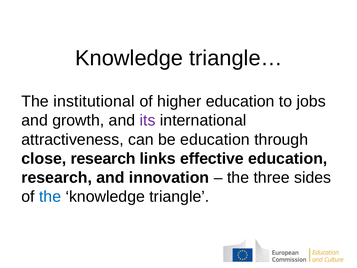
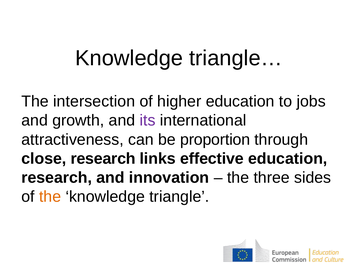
institutional: institutional -> intersection (94, 101)
be education: education -> proportion (215, 139)
the colour: blue -> orange (50, 197)
